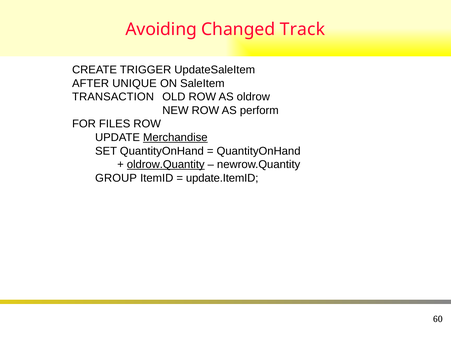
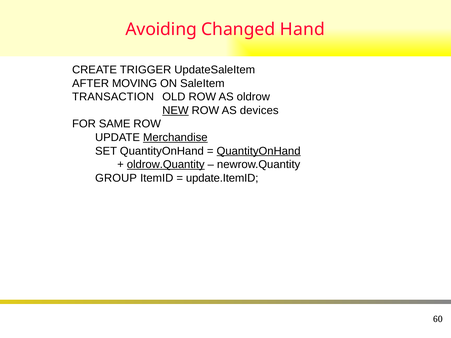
Track: Track -> Hand (302, 29)
UNIQUE: UNIQUE -> MOVING (135, 83)
NEW underline: none -> present (175, 110)
perform: perform -> devices (259, 110)
FILES: FILES -> SAME (115, 124)
QuantityOnHand underline: none -> present (259, 151)
